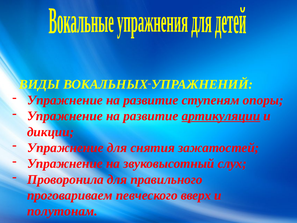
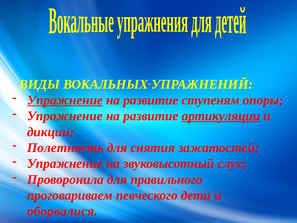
Упражнение underline: none -> present (65, 100)
Упражнение: Упражнение -> Полетность (65, 148)
вверх: вверх -> дети (196, 195)
полутонам: полутонам -> оборвалися (62, 211)
